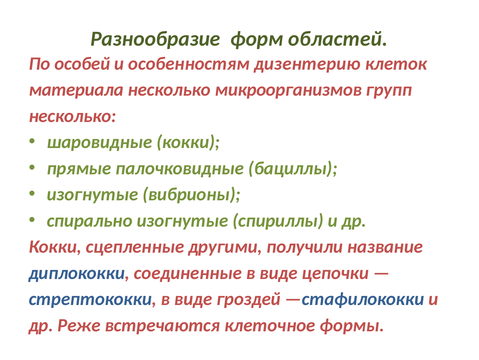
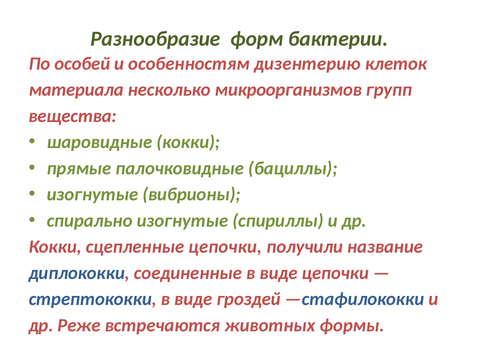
областей: областей -> бактерии (338, 39)
несколько: несколько -> вещества (73, 116)
сцепленные другими: другими -> цепочки (225, 246)
клеточное: клеточное -> животных (270, 325)
